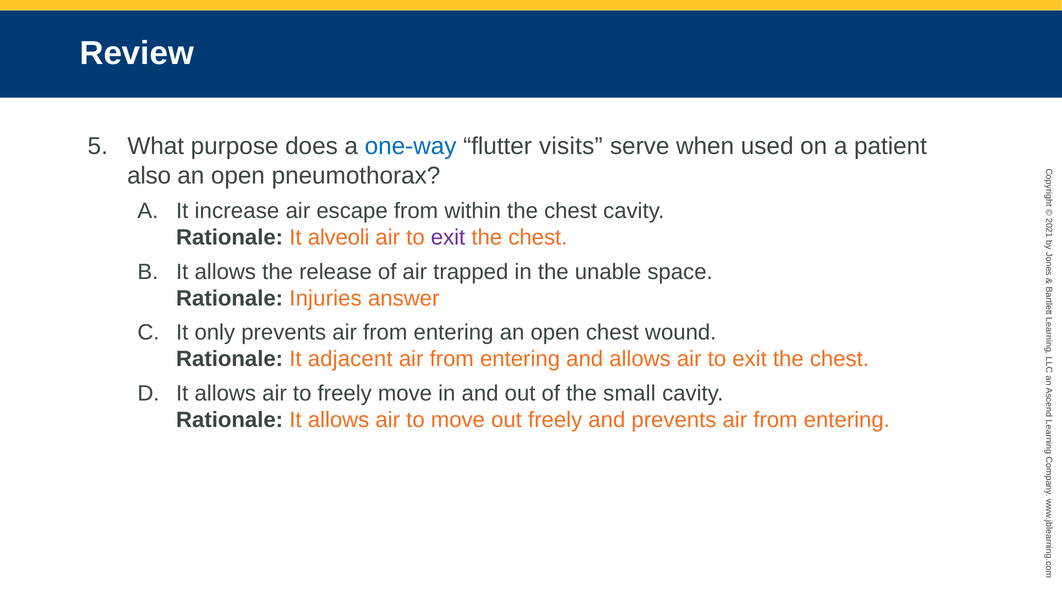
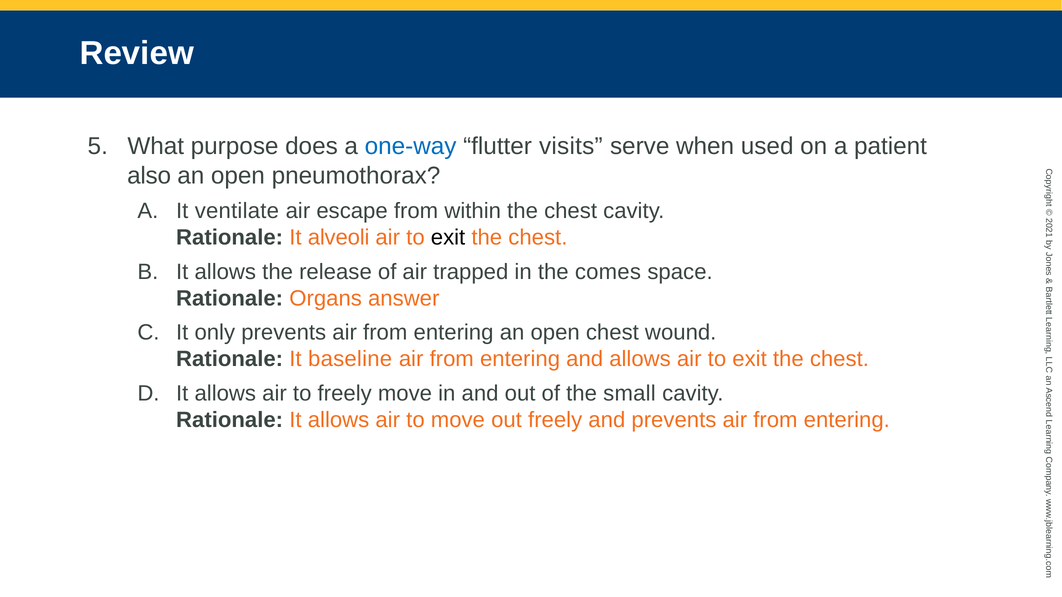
increase: increase -> ventilate (237, 211)
exit colour: purple -> black (448, 238)
unable: unable -> comes (608, 272)
Injuries: Injuries -> Organs (326, 298)
adjacent: adjacent -> baseline (350, 359)
